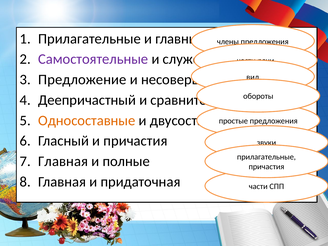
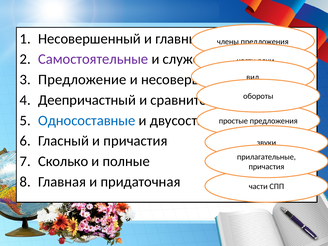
Прилагательные: Прилагательные -> Несовершенный (89, 39)
Односоставные colour: orange -> blue (87, 120)
Главная: Главная -> Сколько (63, 161)
